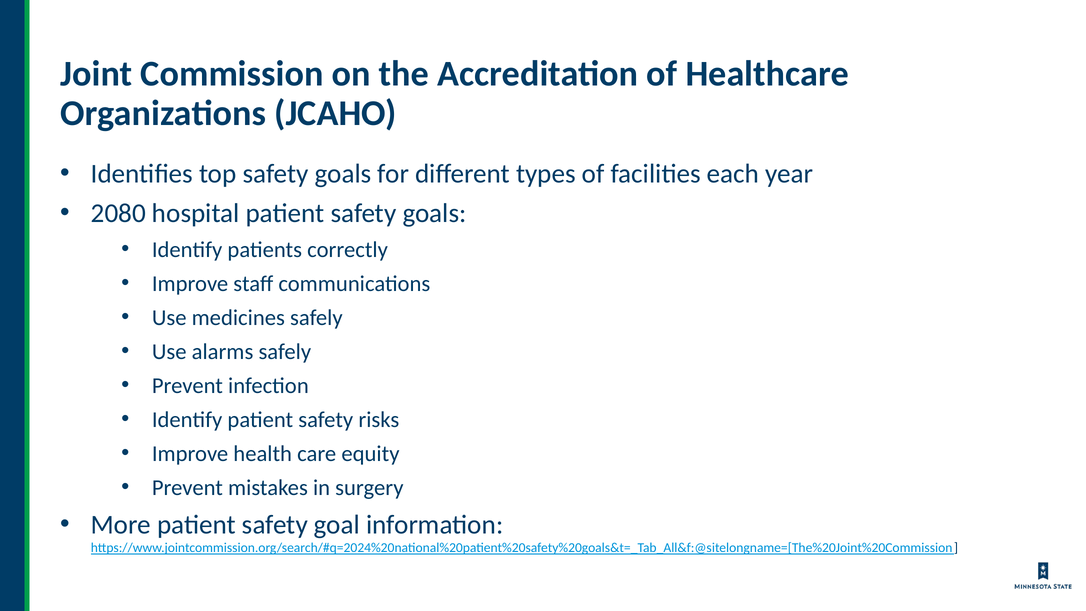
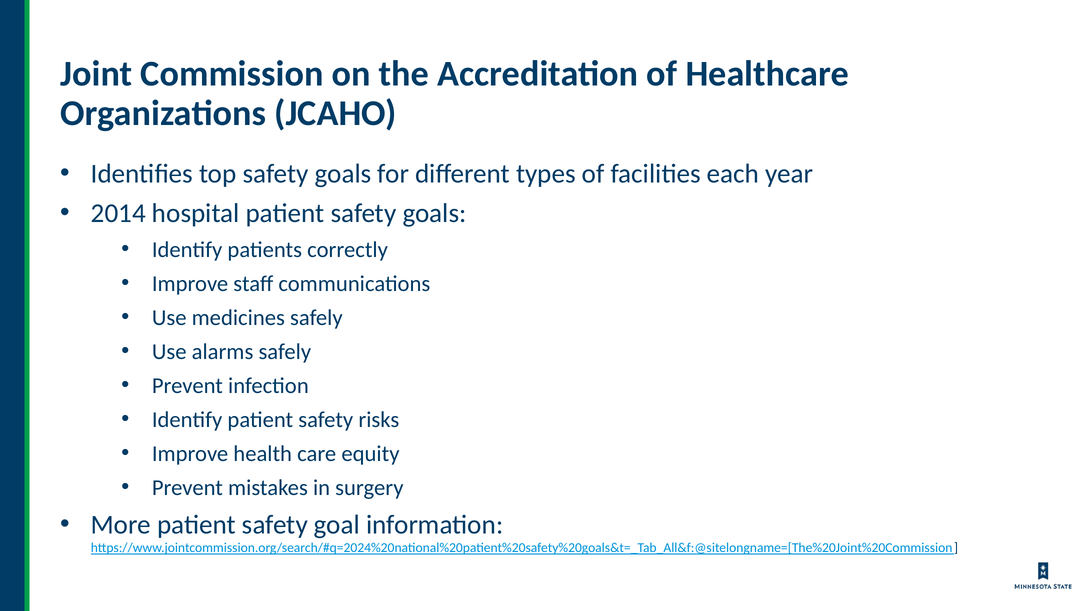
2080: 2080 -> 2014 (118, 213)
